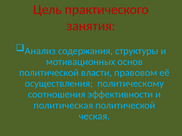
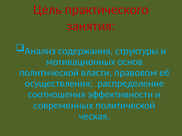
политическому: политическому -> распределение (131, 84)
политическая: политическая -> современных (63, 106)
